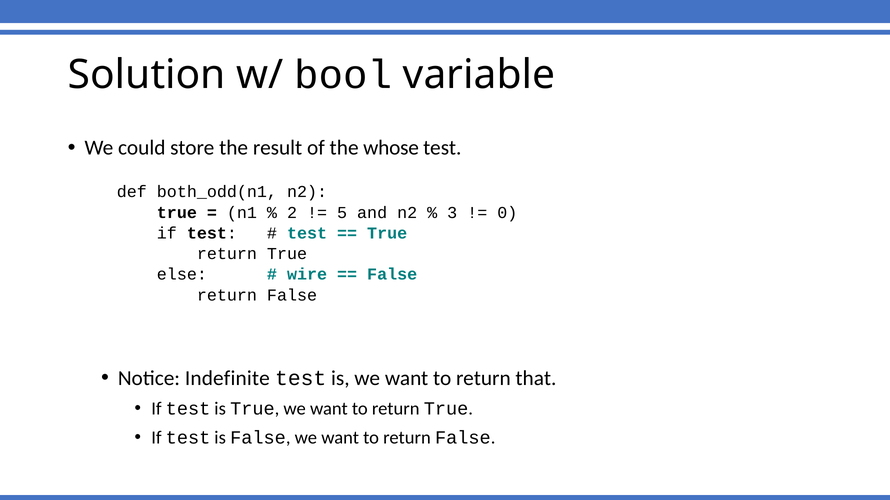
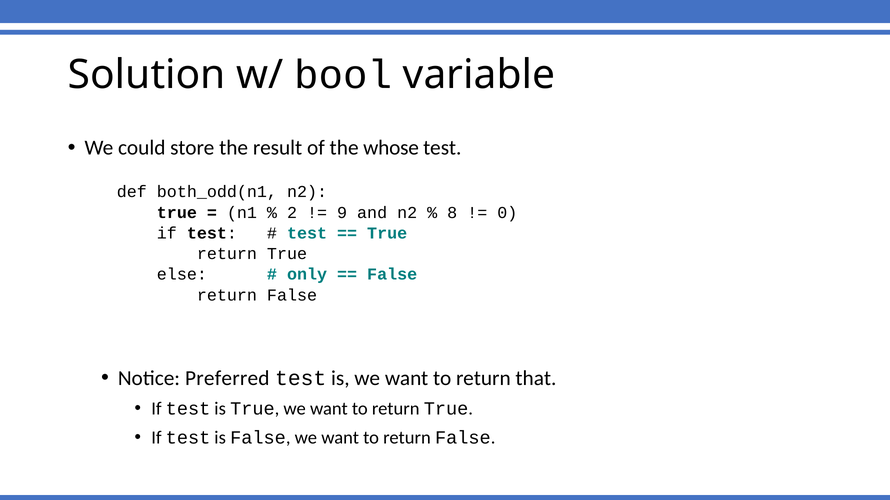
5: 5 -> 9 (342, 213)
3: 3 -> 8 (452, 213)
wire: wire -> only (307, 275)
Indefinite: Indefinite -> Preferred (227, 379)
